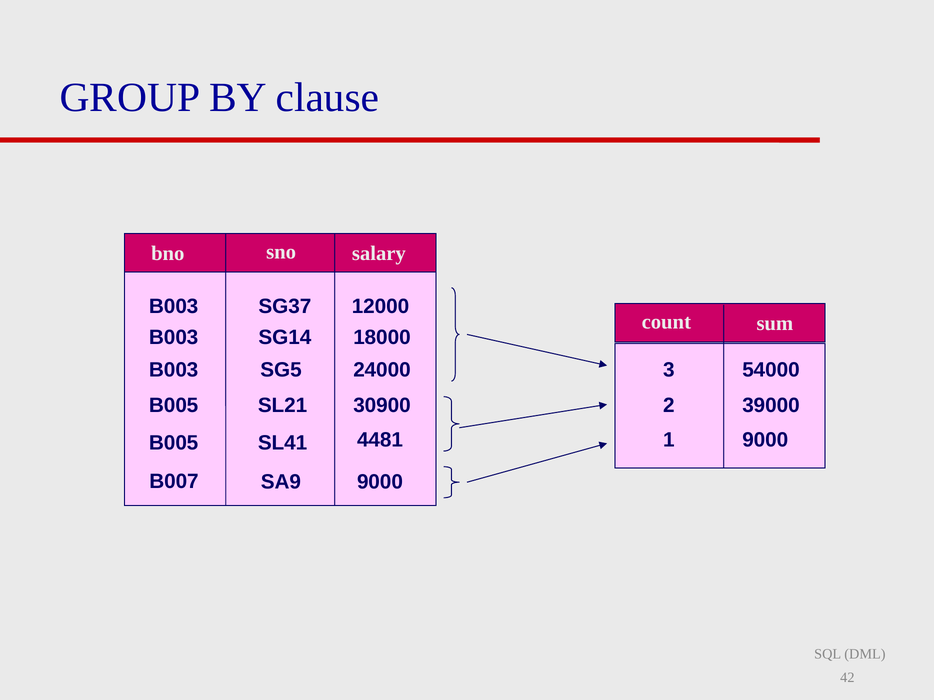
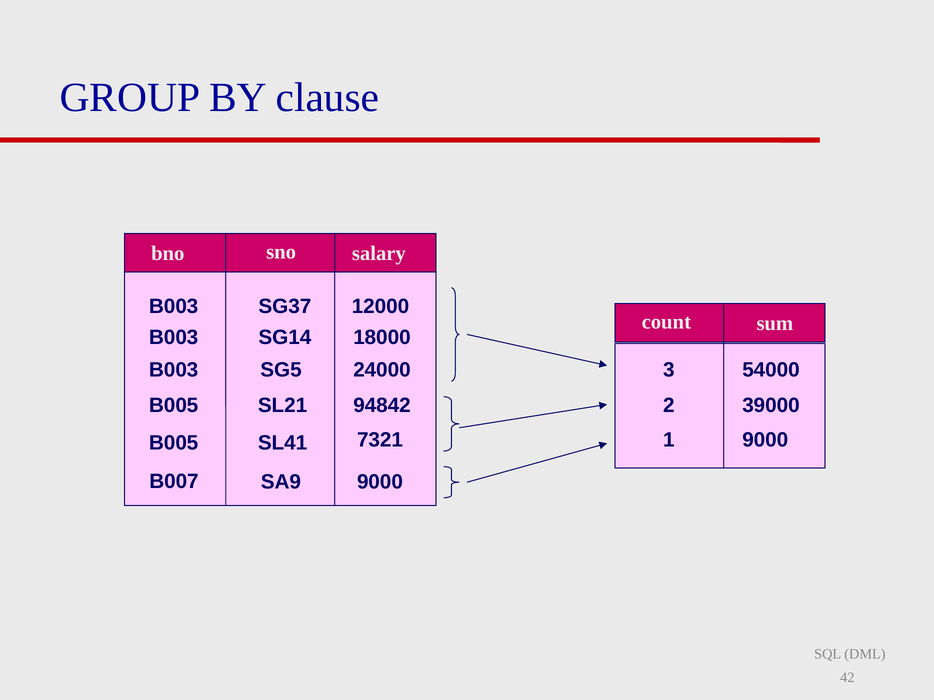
30900: 30900 -> 94842 (382, 406)
4481: 4481 -> 7321 (380, 440)
